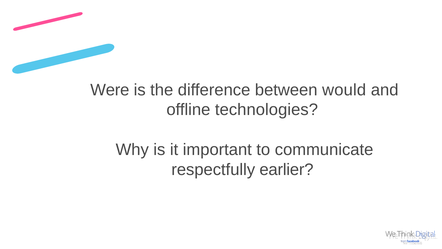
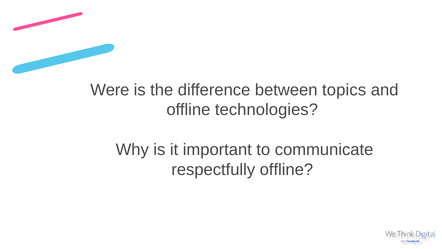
would: would -> topics (344, 90)
respectfully earlier: earlier -> offline (286, 169)
